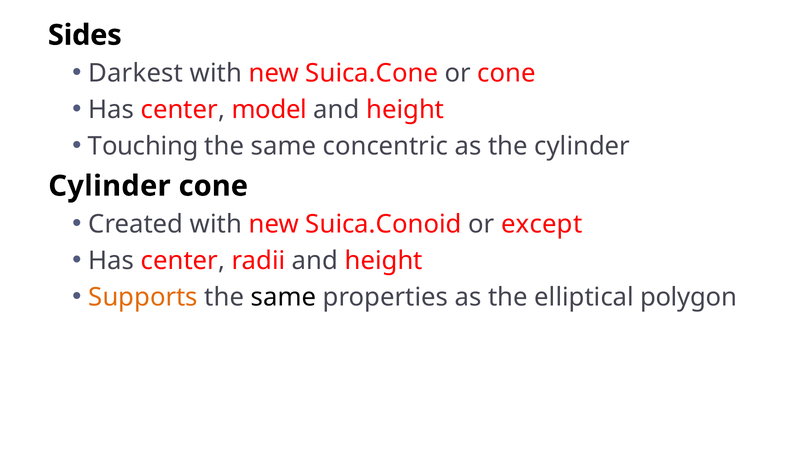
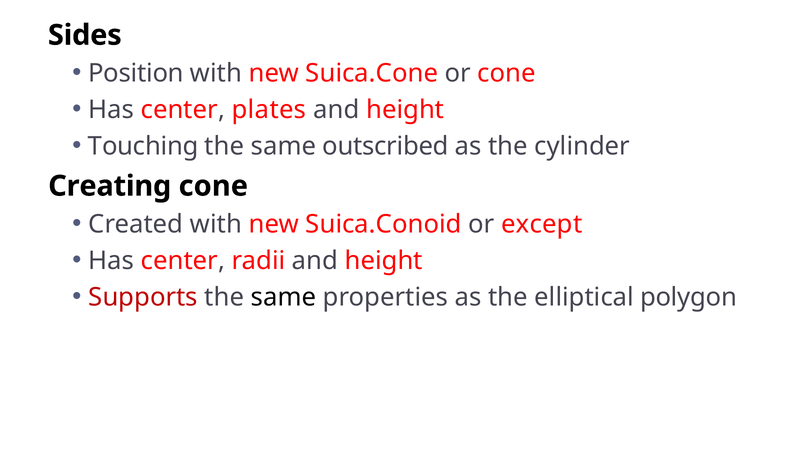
Darkest: Darkest -> Position (136, 73)
model: model -> plates (269, 110)
concentric: concentric -> outscribed (386, 146)
Cylinder: Cylinder -> Creating (110, 186)
Supports colour: orange -> red (143, 297)
